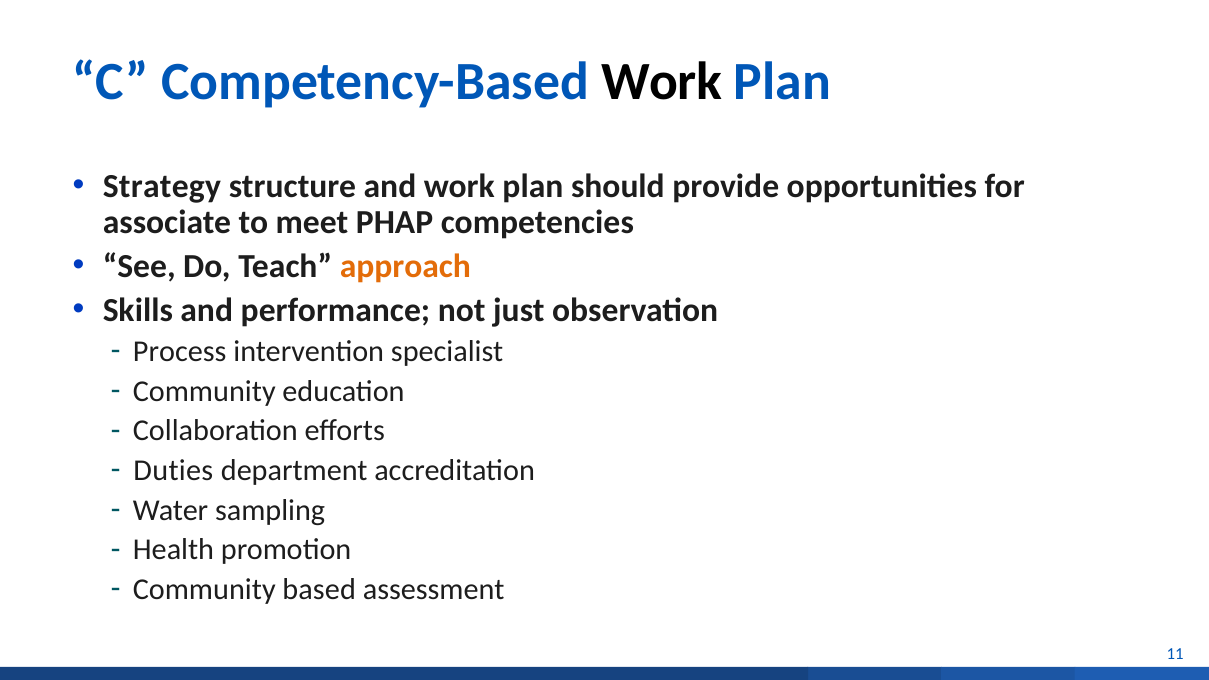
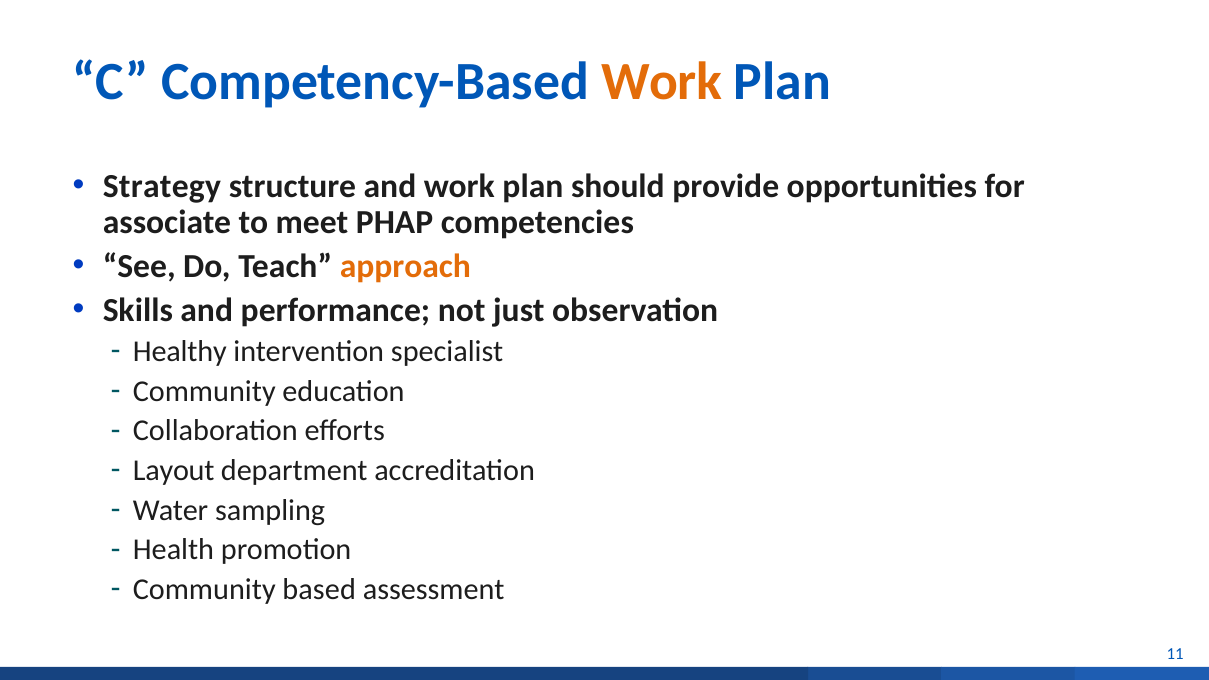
Work colour: black -> orange (662, 82)
Process: Process -> Healthy (180, 352)
Duties: Duties -> Layout (174, 471)
